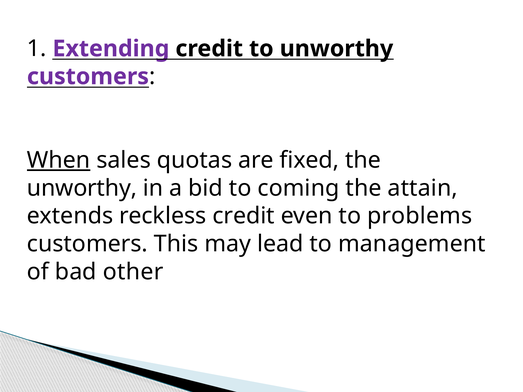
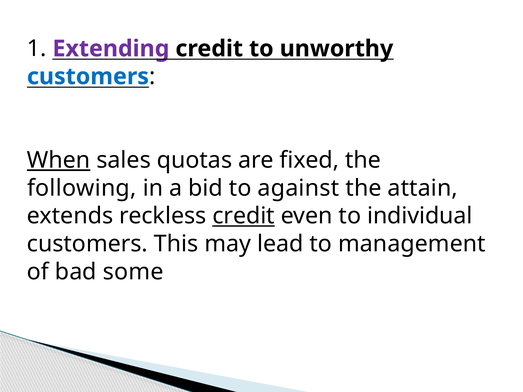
customers colour: purple -> blue (88, 77)
unworthy: unworthy -> following (82, 188)
coming: coming -> against (298, 188)
credit underline: none -> present (244, 216)
problems: problems -> individual (420, 216)
other: other -> some (133, 272)
